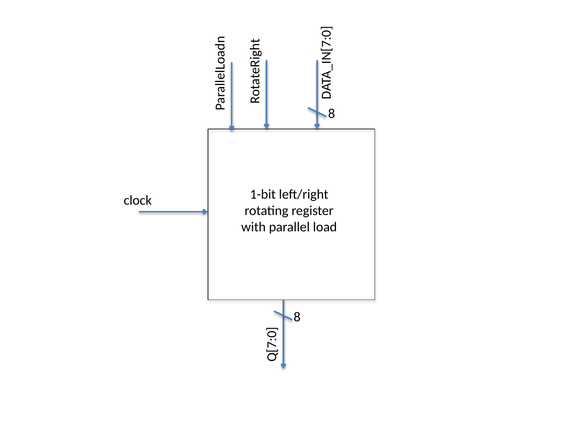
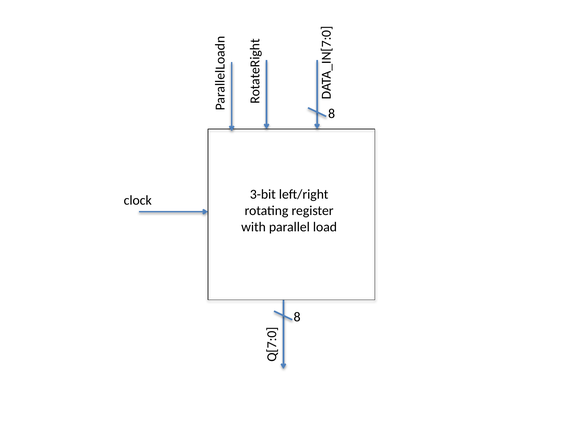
1-bit: 1-bit -> 3-bit (263, 195)
